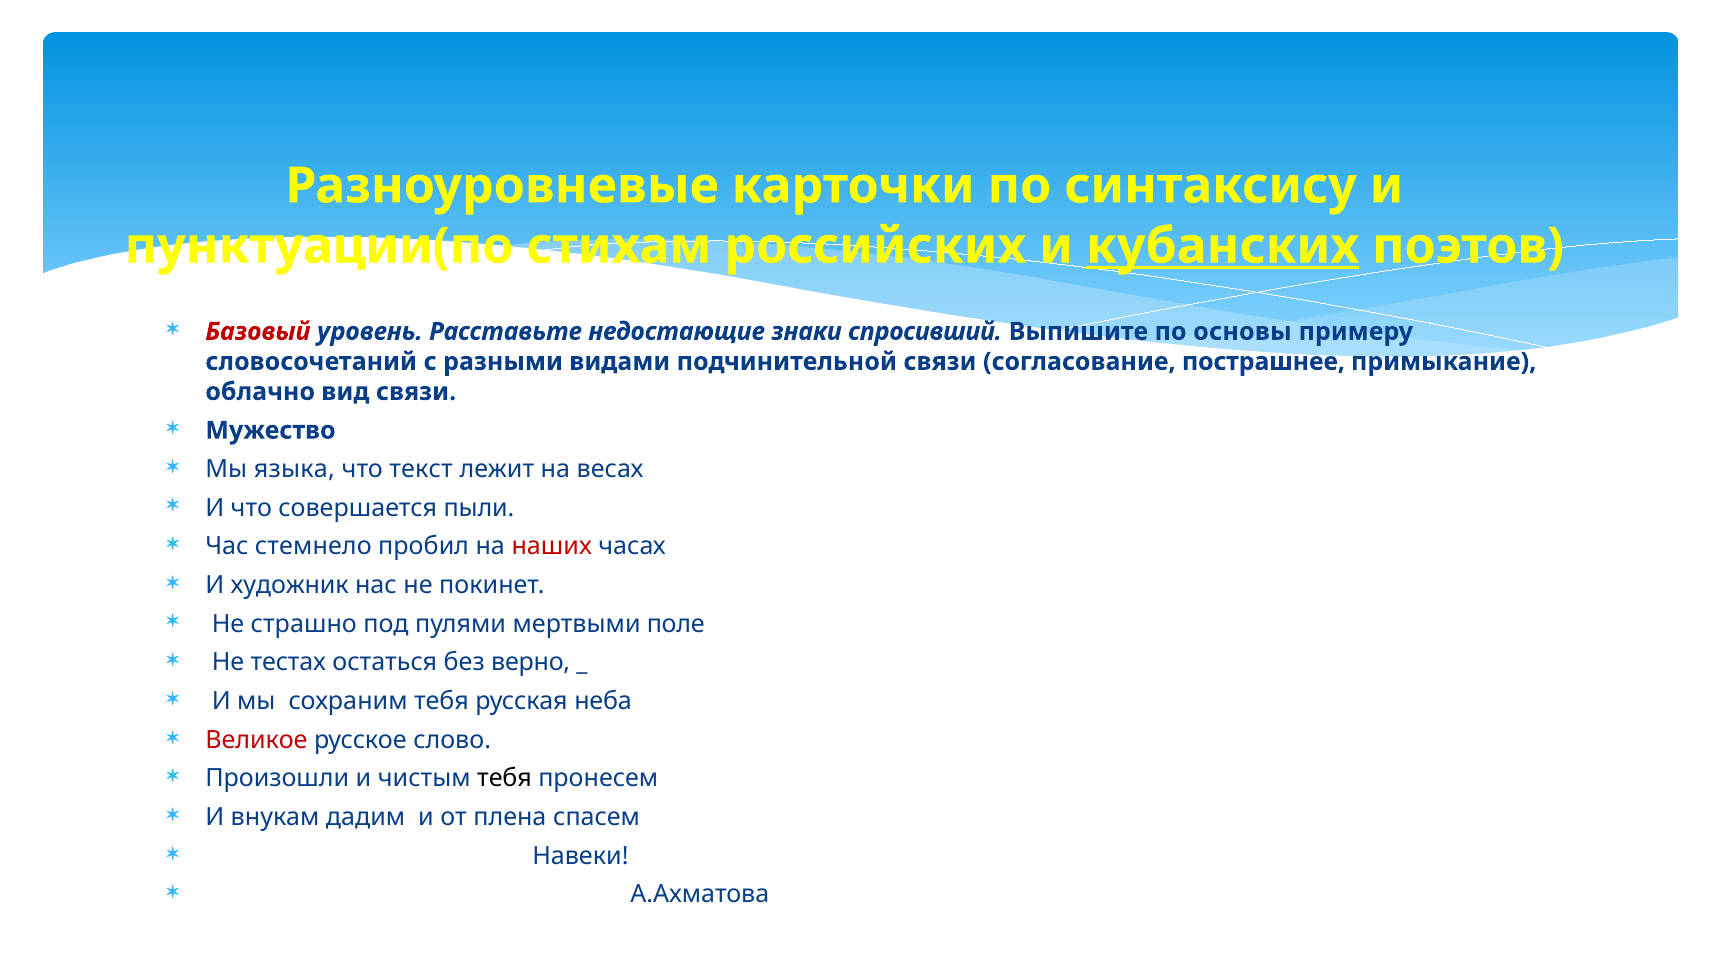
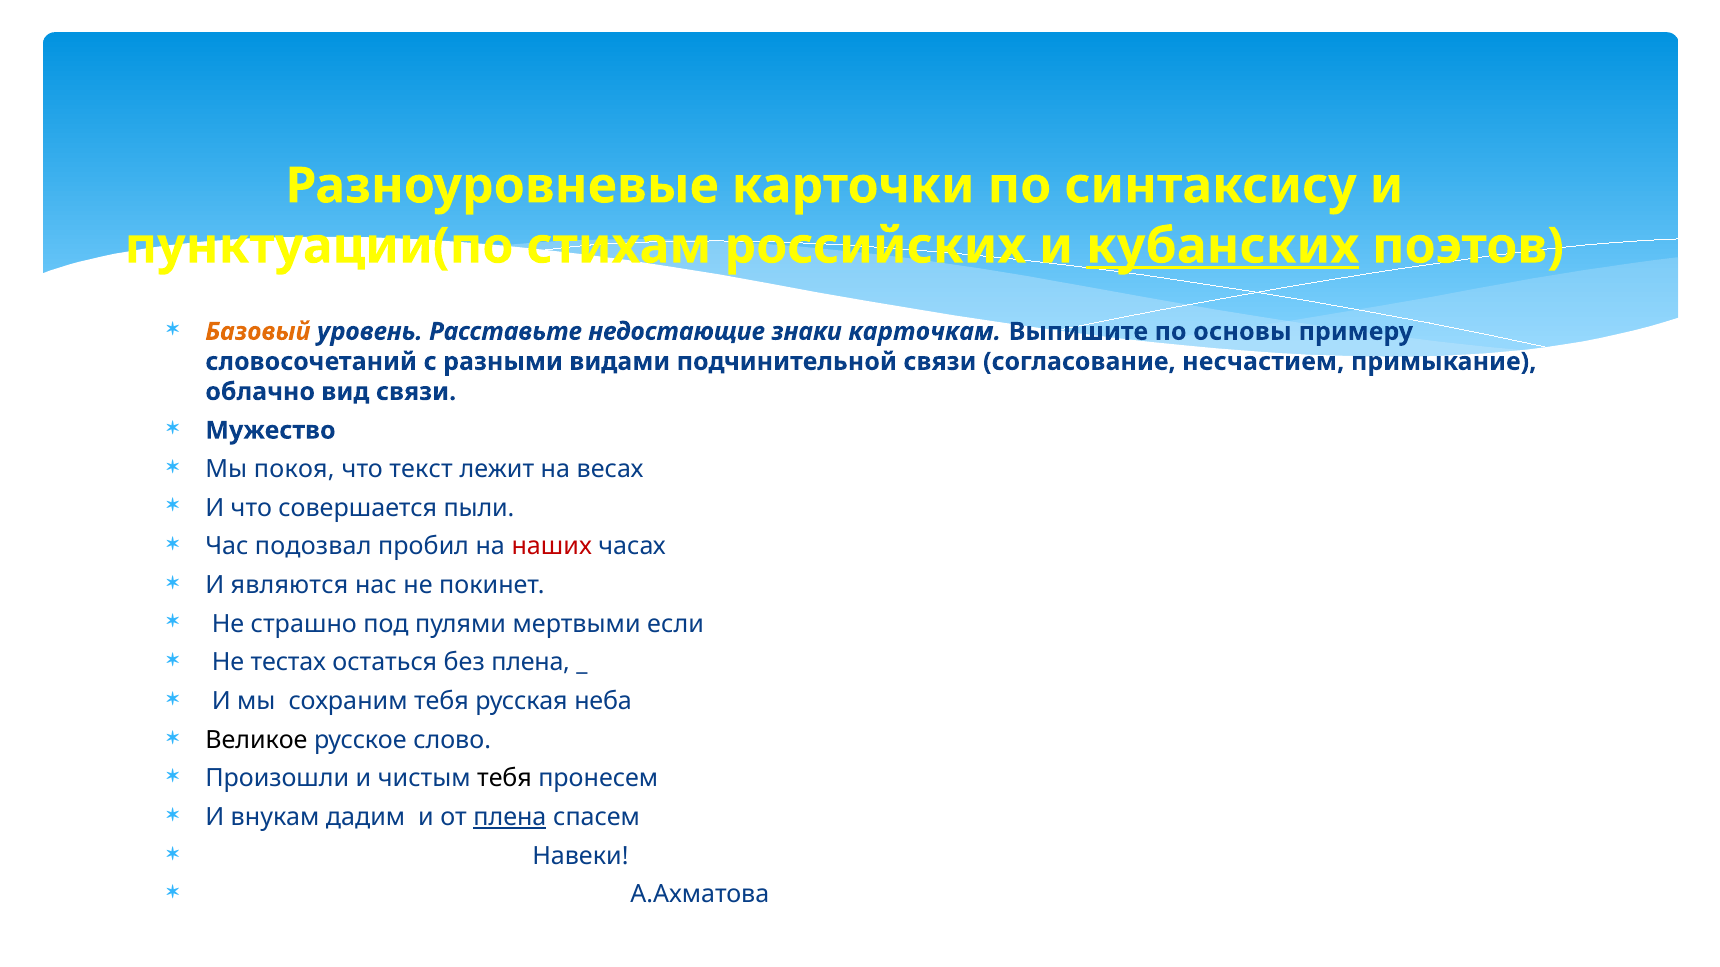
Базовый colour: red -> orange (258, 332)
спросивший: спросивший -> карточкам (925, 332)
пострашнее: пострашнее -> несчастием (1263, 362)
языка: языка -> покоя (294, 469)
стемнело: стемнело -> подозвал (313, 547)
художник: художник -> являются (290, 585)
поле: поле -> если (676, 624)
без верно: верно -> плена (531, 663)
Великое colour: red -> black (256, 740)
плена underline: none -> present (510, 818)
